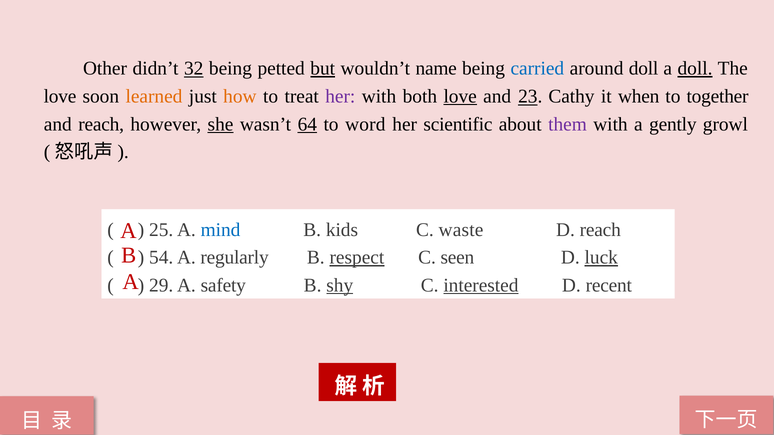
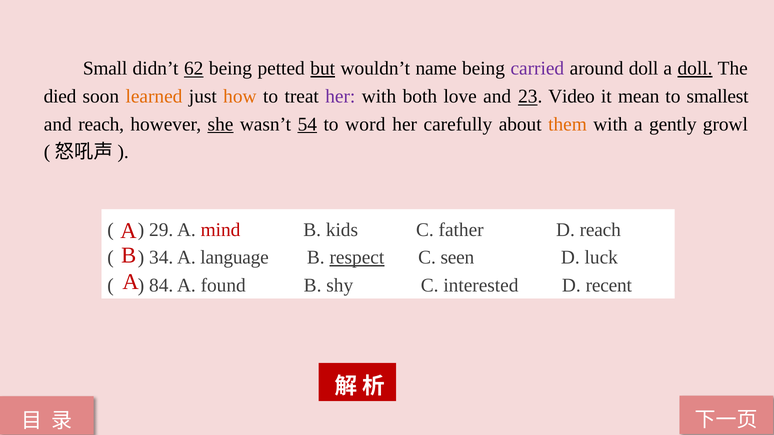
Other: Other -> Small (105, 69)
32: 32 -> 62 (194, 69)
carried colour: blue -> purple (537, 69)
love: love -> died (60, 96)
love underline: present -> none (460, 96)
Cathy: Cathy -> Video (572, 96)
when: when -> mean (639, 96)
together: together -> smallest (718, 96)
64: 64 -> 54 (307, 124)
scientific: scientific -> carefully (458, 124)
them colour: purple -> orange (567, 124)
25: 25 -> 29 (161, 230)
mind colour: blue -> red (221, 230)
waste: waste -> father (461, 230)
54: 54 -> 34 (161, 258)
regularly: regularly -> language (235, 258)
luck underline: present -> none (601, 258)
29: 29 -> 84 (161, 286)
safety: safety -> found (223, 286)
shy underline: present -> none (340, 286)
interested underline: present -> none (481, 286)
